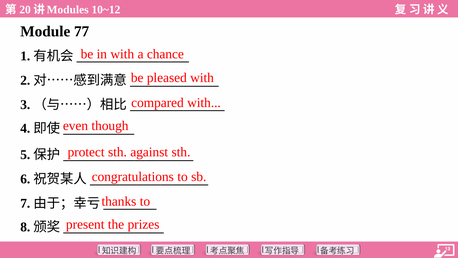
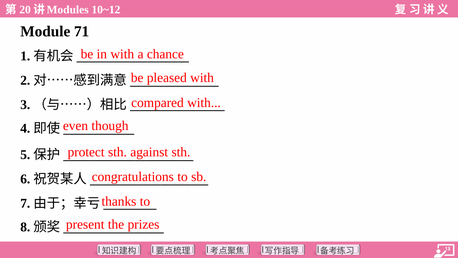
77: 77 -> 71 (82, 31)
